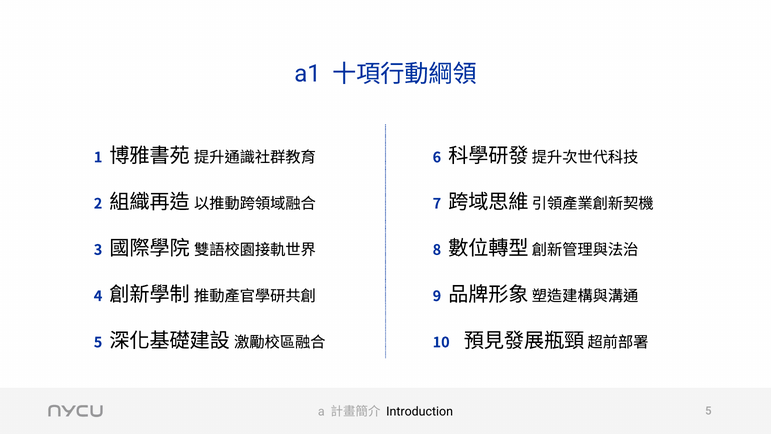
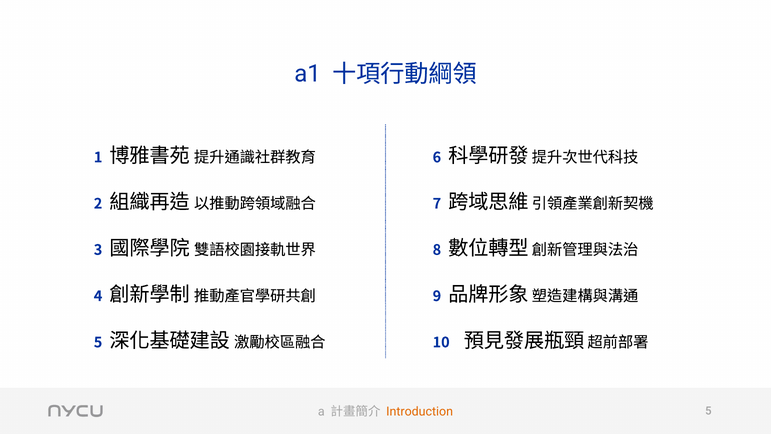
Introduction colour: black -> orange (420, 411)
